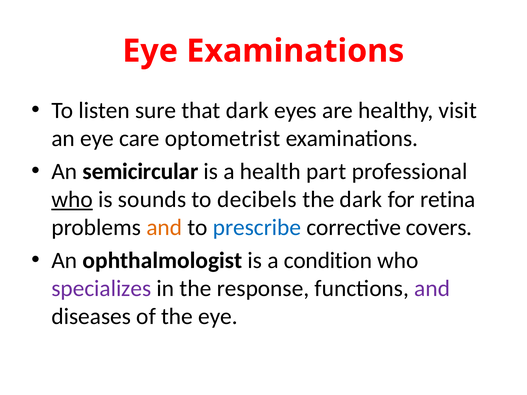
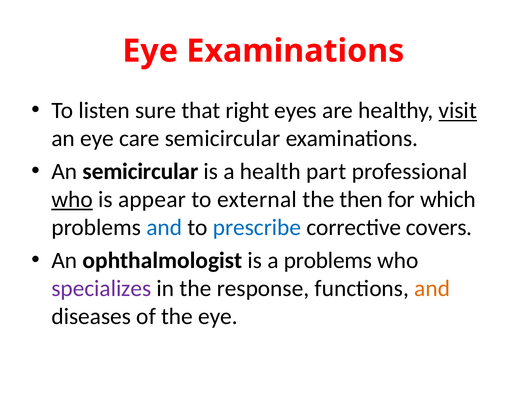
that dark: dark -> right (247, 111)
visit underline: none -> present (458, 111)
care optometrist: optometrist -> semicircular (223, 139)
sounds: sounds -> appear (152, 200)
decibels: decibels -> external (257, 200)
the dark: dark -> then (361, 200)
retina: retina -> which (448, 200)
and colour: orange -> blue (164, 228)
a condition: condition -> problems (328, 261)
and colour: purple -> orange (432, 289)
